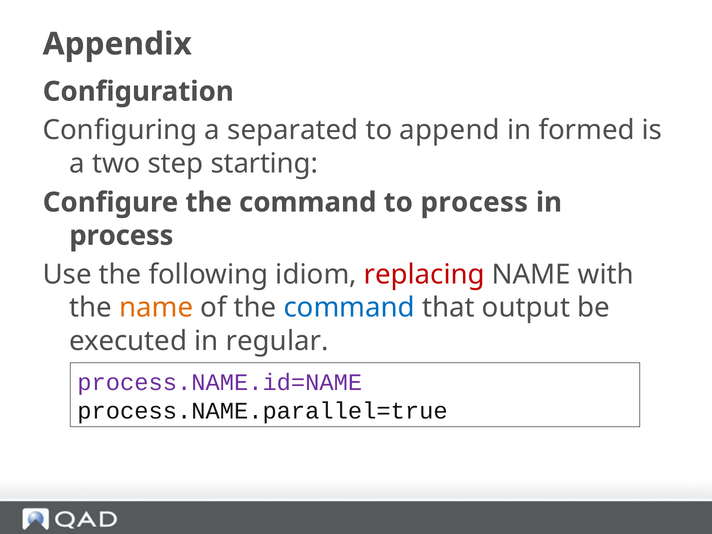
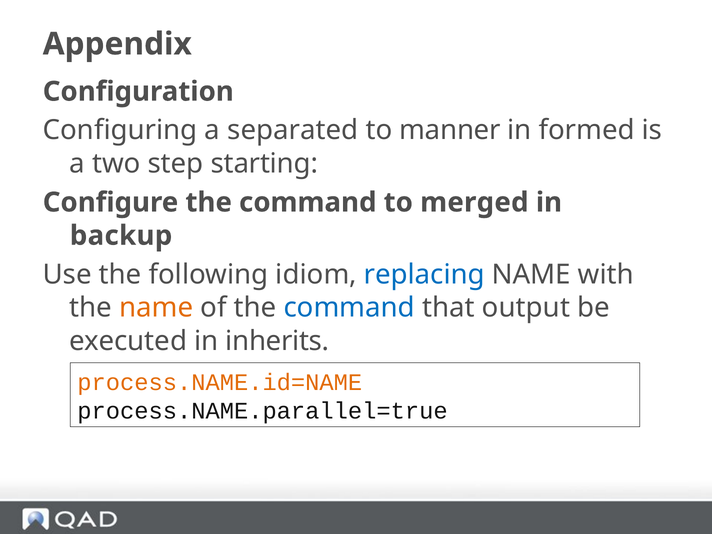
append: append -> manner (450, 130)
to process: process -> merged (474, 202)
process: process -> backup (121, 236)
replacing colour: red -> blue (424, 274)
regular: regular -> inherits (277, 341)
process.NAME.id=NAME colour: purple -> orange (220, 382)
